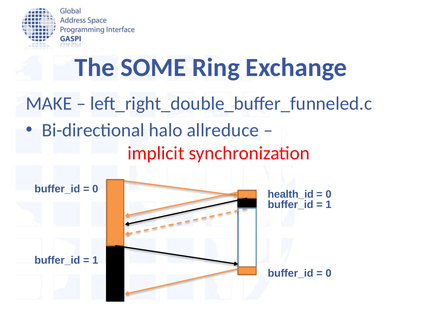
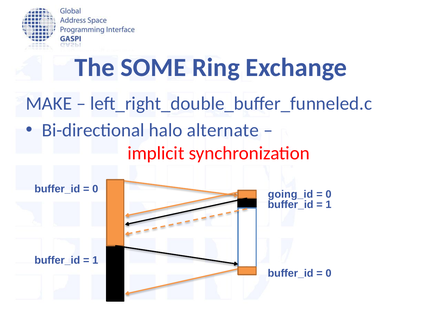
allreduce: allreduce -> alternate (223, 130)
health_id: health_id -> going_id (291, 194)
